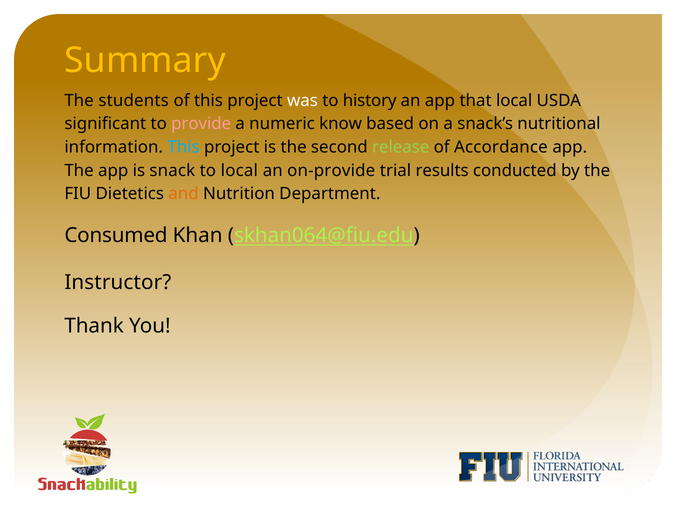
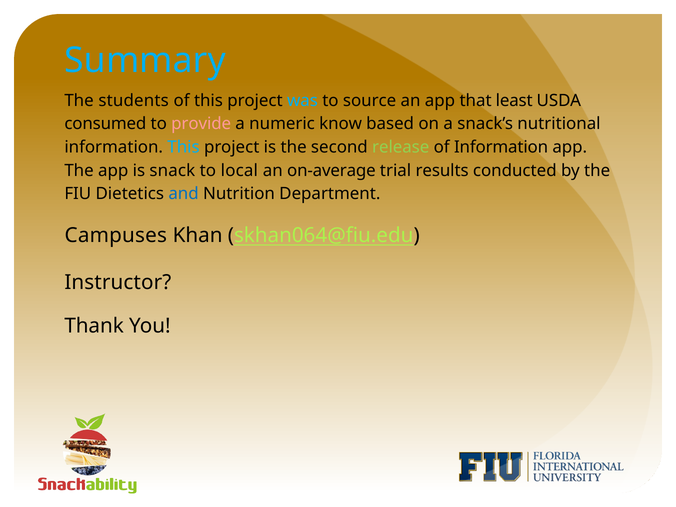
Summary colour: yellow -> light blue (145, 61)
was colour: white -> light blue (302, 101)
history: history -> source (370, 101)
that local: local -> least (514, 101)
significant: significant -> consumed (105, 124)
of Accordance: Accordance -> Information (501, 147)
on-provide: on-provide -> on-average (331, 171)
and colour: orange -> blue (184, 194)
Consumed: Consumed -> Campuses (116, 235)
